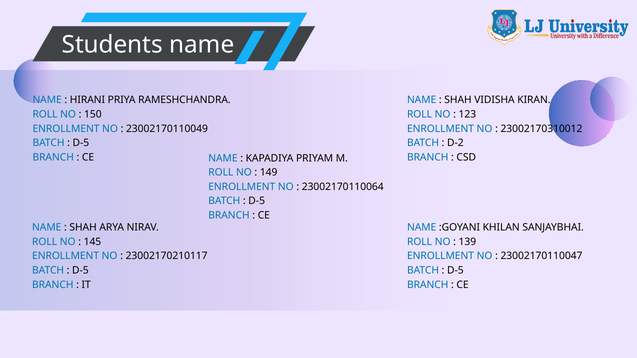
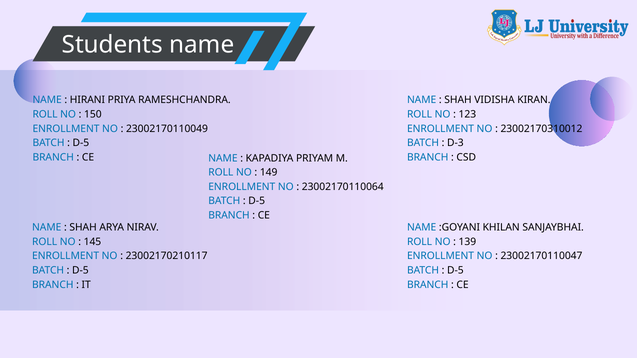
D-2: D-2 -> D-3 (455, 143)
